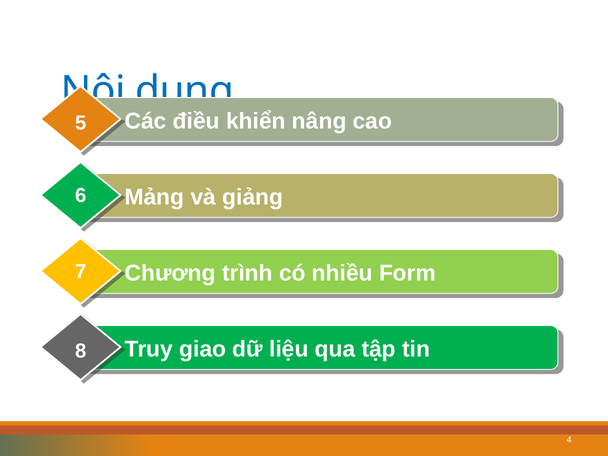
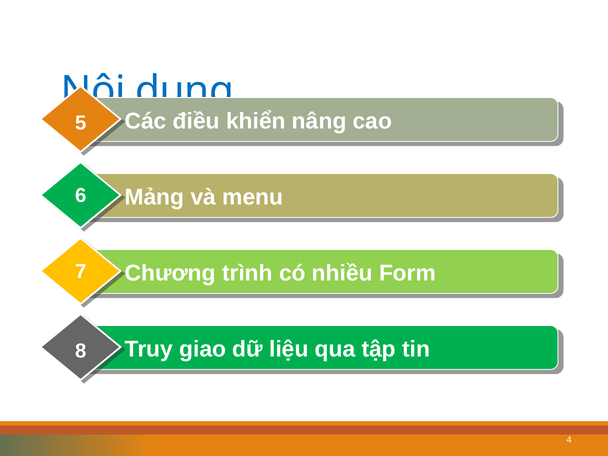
giảng: giảng -> menu (253, 197)
